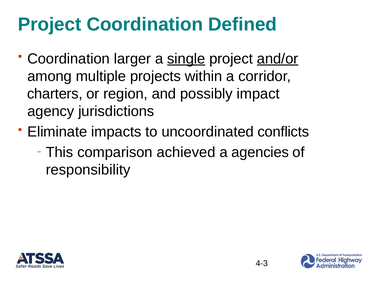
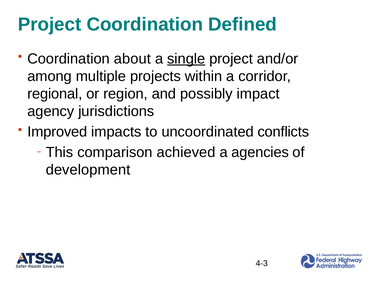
larger: larger -> about (132, 59)
and/or underline: present -> none (278, 59)
charters: charters -> regional (55, 94)
Eliminate: Eliminate -> Improved (57, 131)
responsibility: responsibility -> development (88, 169)
